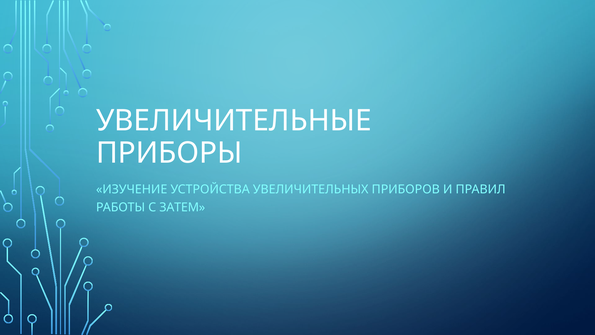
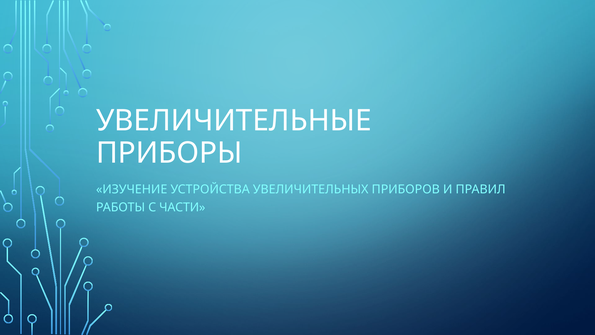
ЗАТЕМ: ЗАТЕМ -> ЧАСТИ (182, 207)
